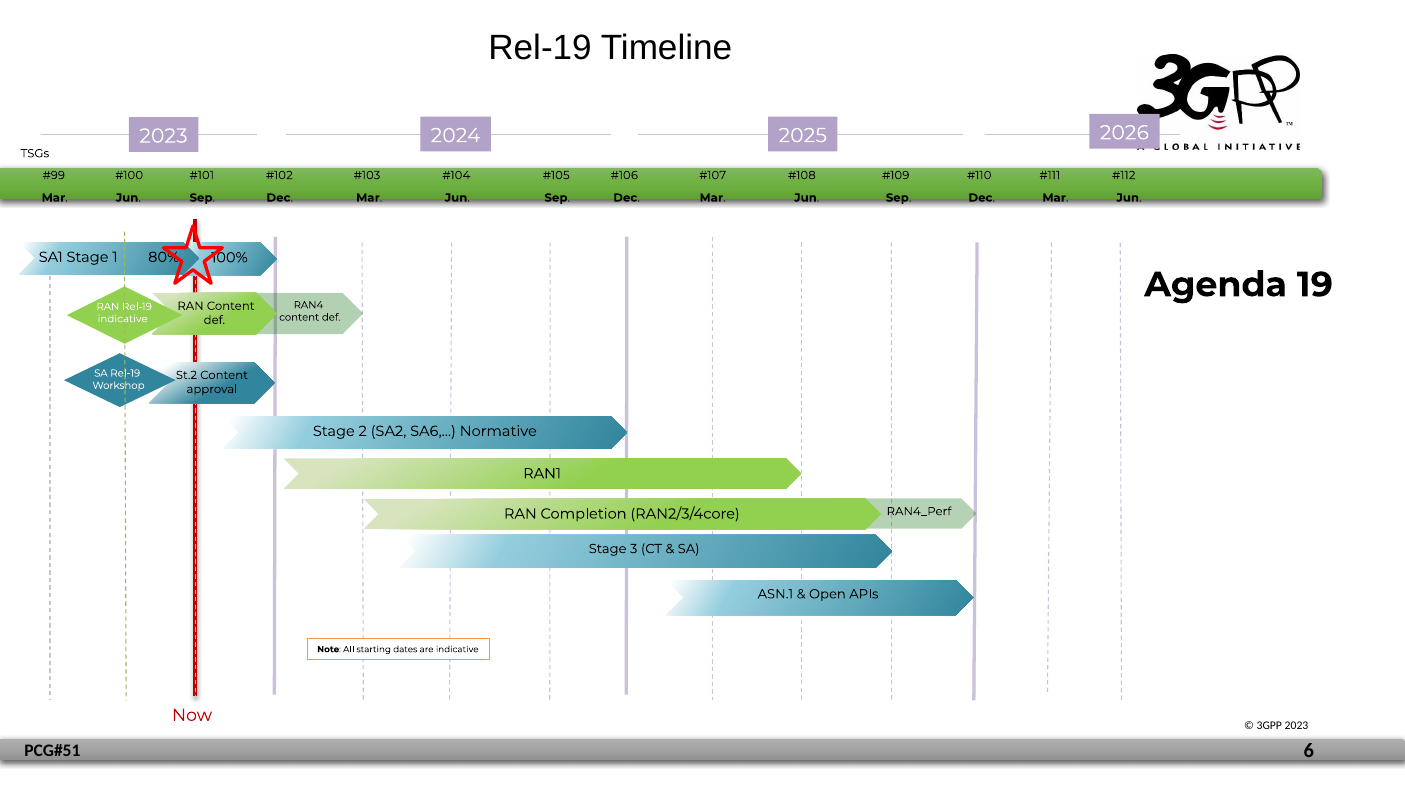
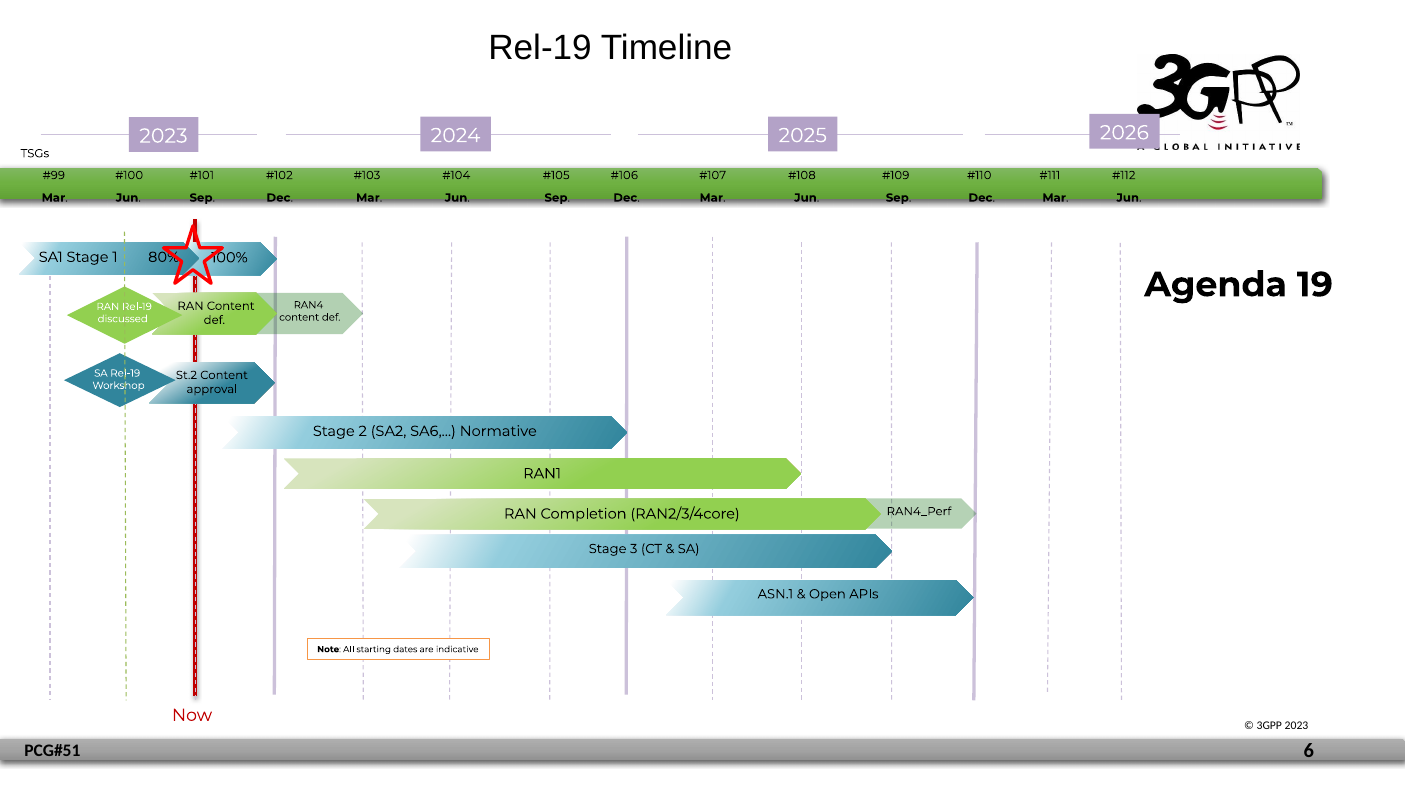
indicative: indicative -> discussed (123, 319)
